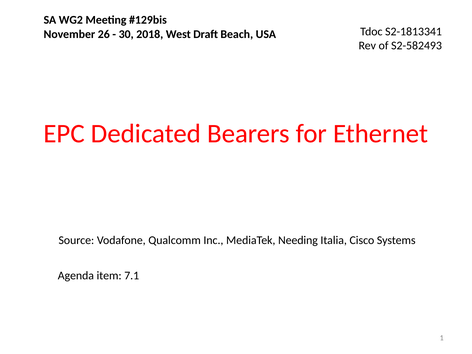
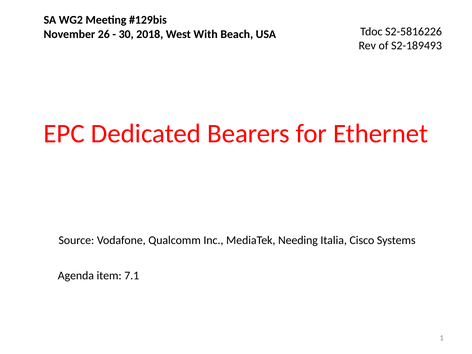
S2-1813341: S2-1813341 -> S2-5816226 (414, 32)
Draft: Draft -> With (206, 34)
S2-582493: S2-582493 -> S2-189493 (417, 46)
